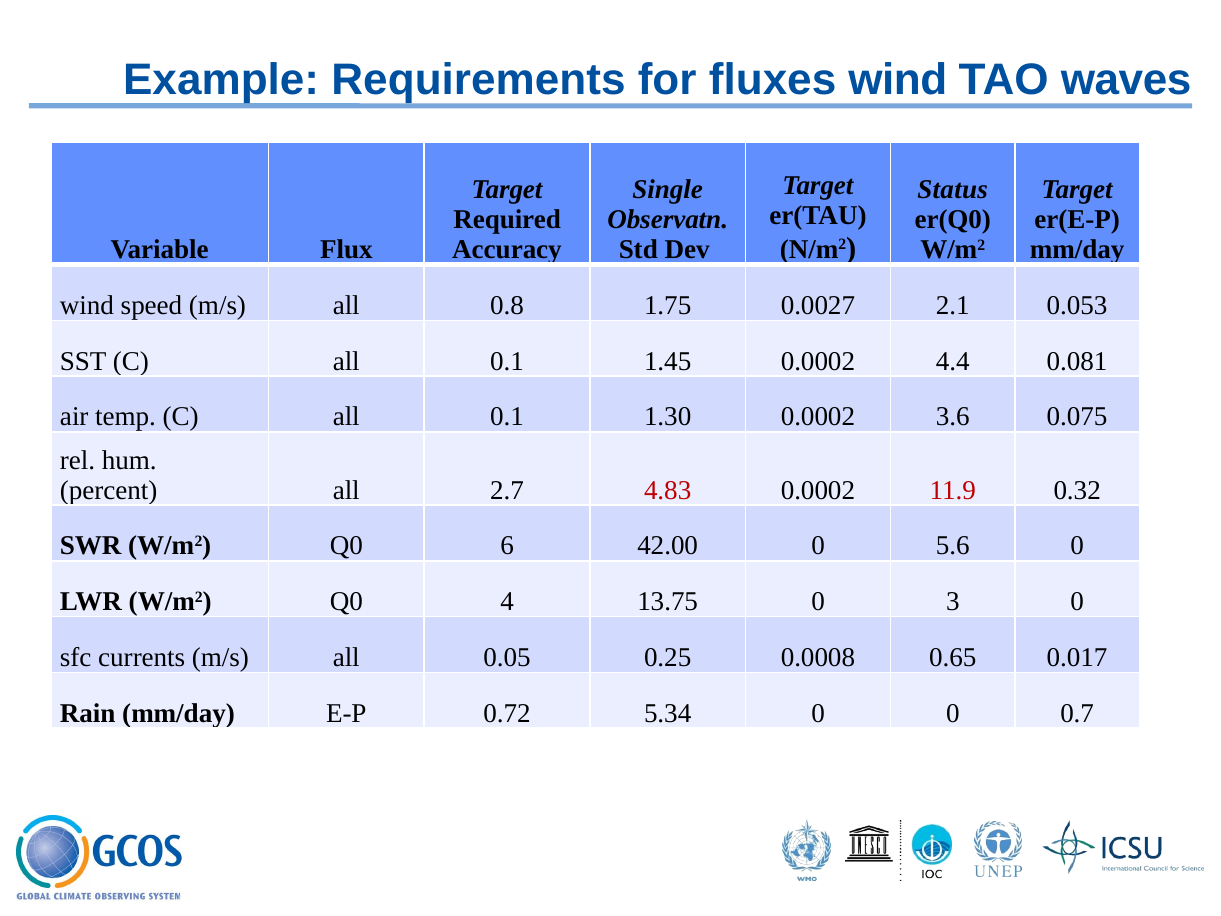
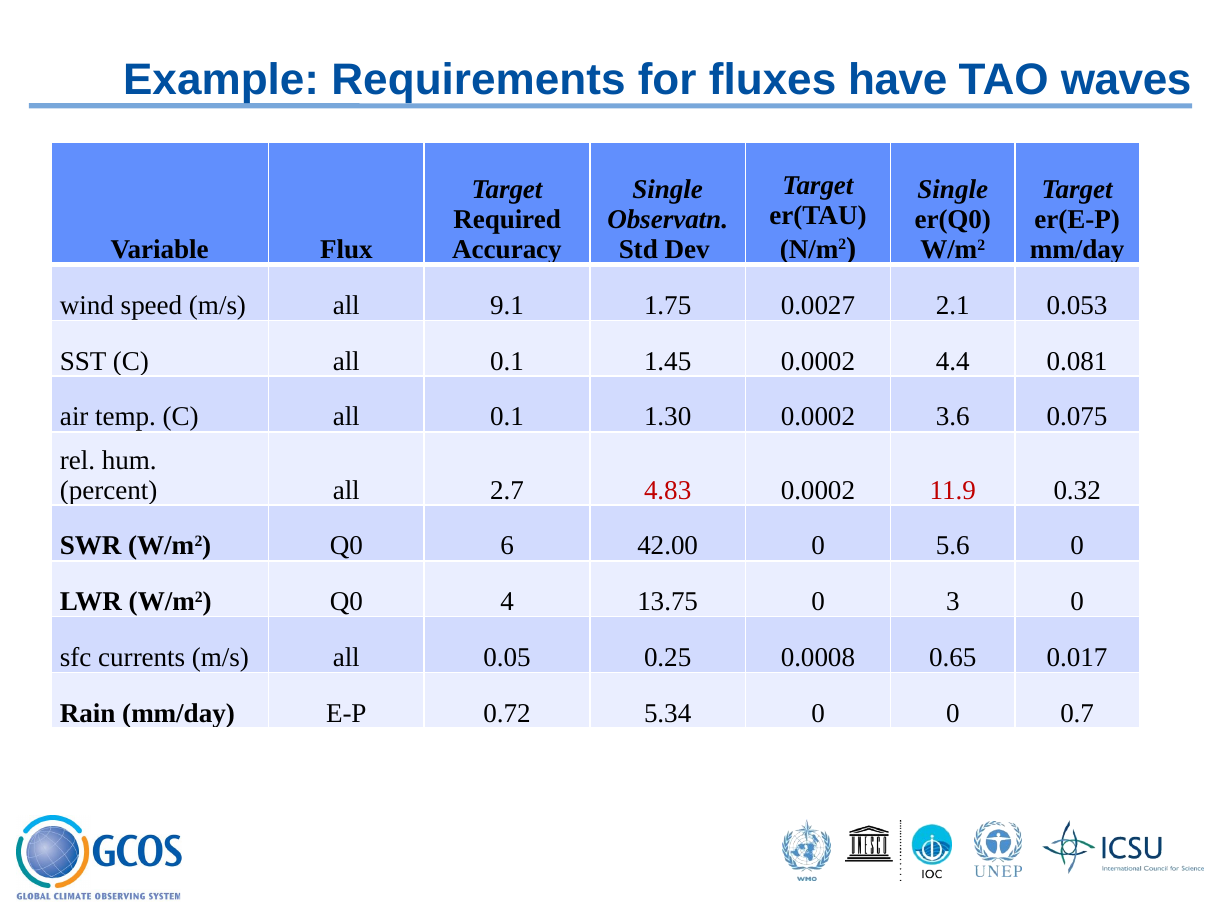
fluxes wind: wind -> have (898, 80)
Status: Status -> Single (953, 189)
0.8: 0.8 -> 9.1 (507, 305)
